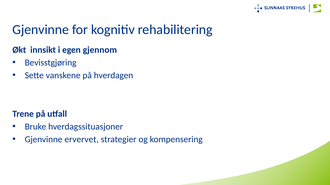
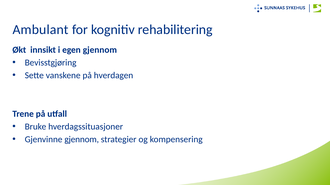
Gjenvinne: Gjenvinne -> Ambulant (41, 30)
Gjenvinne ervervet: ervervet -> gjennom (82, 140)
